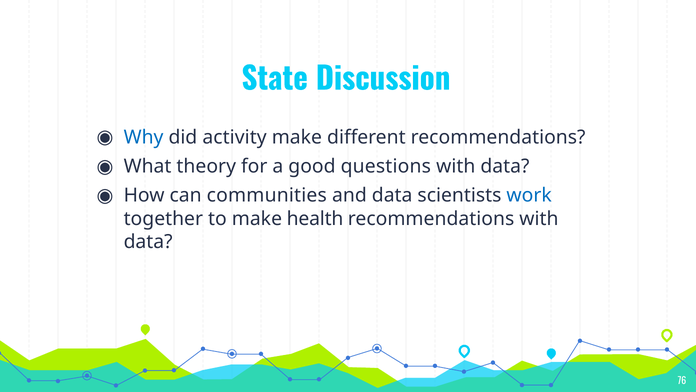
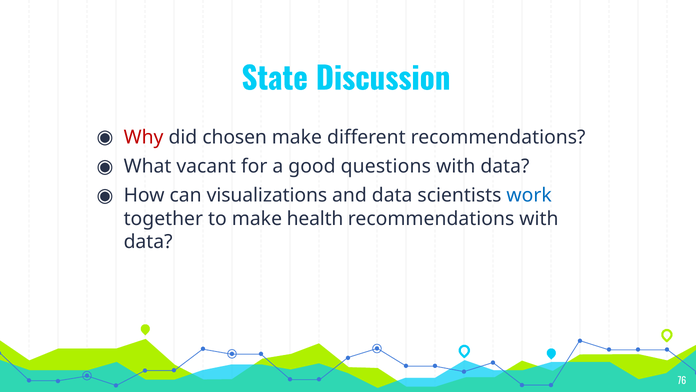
Why colour: blue -> red (144, 137)
activity: activity -> chosen (235, 137)
theory: theory -> vacant (206, 166)
communities: communities -> visualizations (267, 195)
